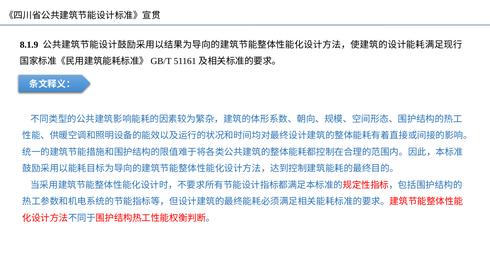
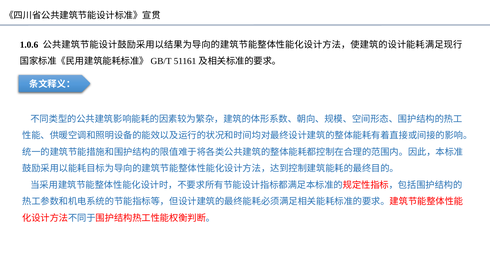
8.1.9: 8.1.9 -> 1.0.6 (29, 45)
